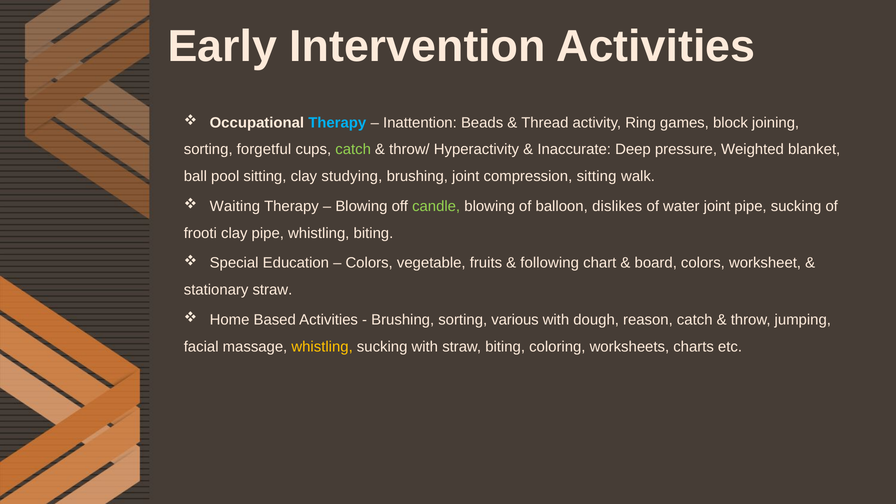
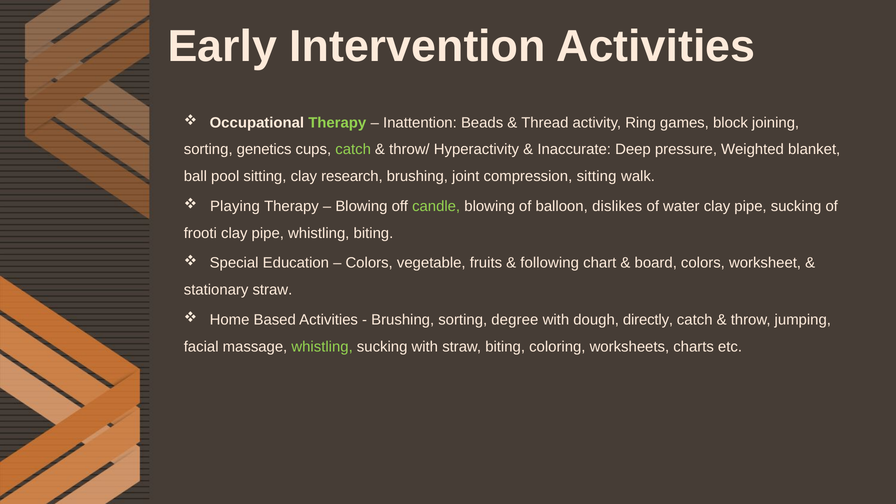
Therapy colour: light blue -> light green (337, 123)
forgetful: forgetful -> genetics (264, 150)
studying: studying -> research (352, 176)
Waiting: Waiting -> Playing (235, 206)
water joint: joint -> clay (717, 206)
various: various -> degree (515, 320)
reason: reason -> directly (648, 320)
whistling colour: yellow -> light green (322, 347)
